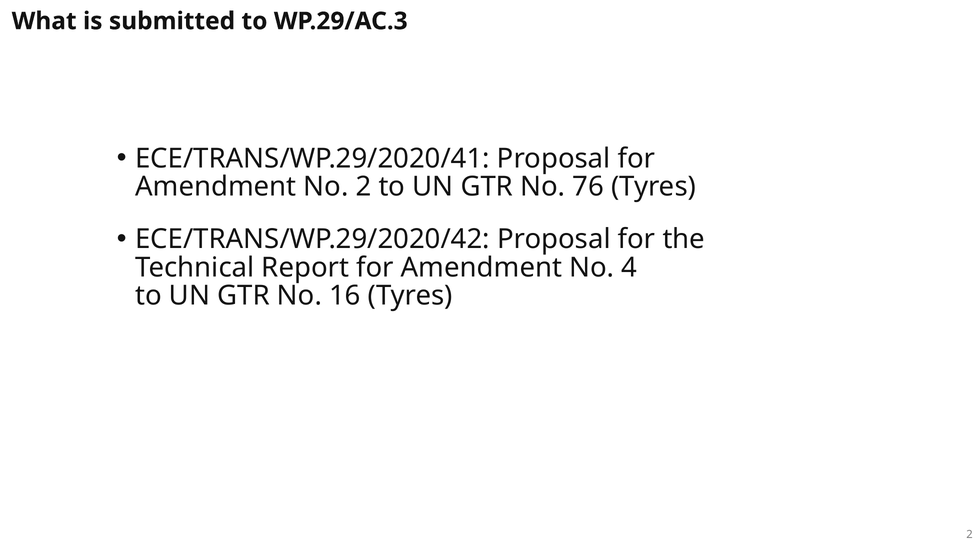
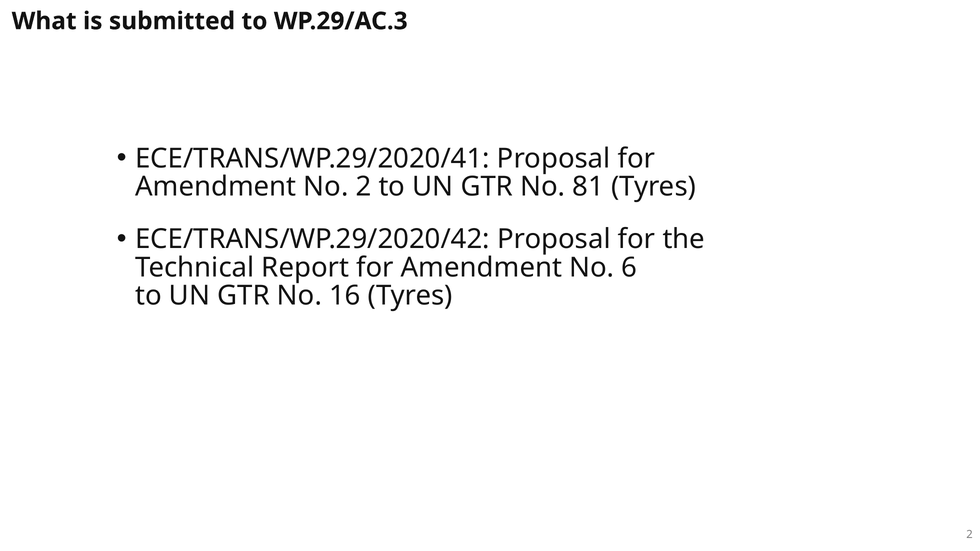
76: 76 -> 81 (588, 187)
4: 4 -> 6 (629, 268)
